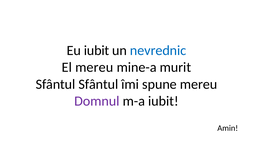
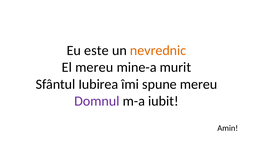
Eu iubit: iubit -> este (96, 51)
nevrednic colour: blue -> orange (158, 51)
Sfântul Sfântul: Sfântul -> Iubirea (98, 84)
